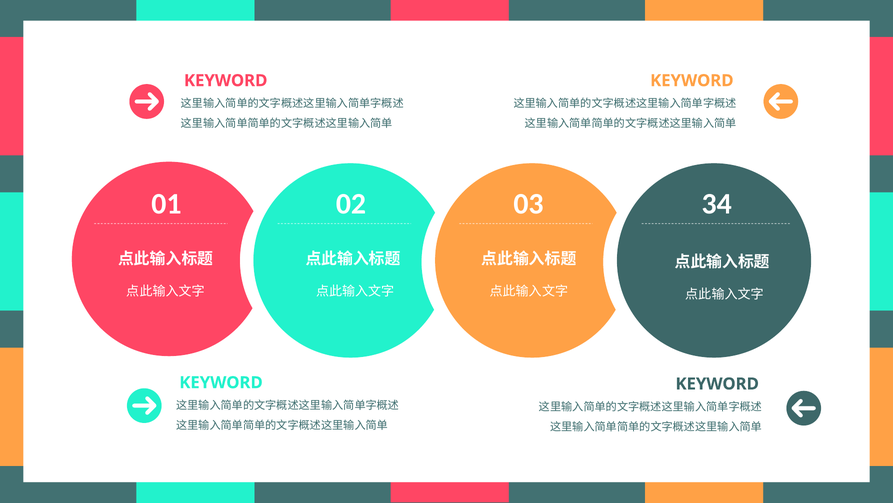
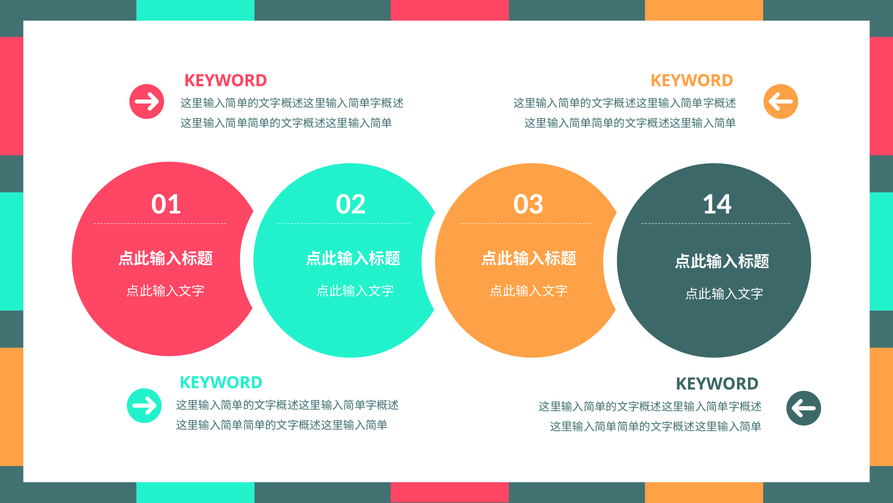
34: 34 -> 14 (717, 204)
